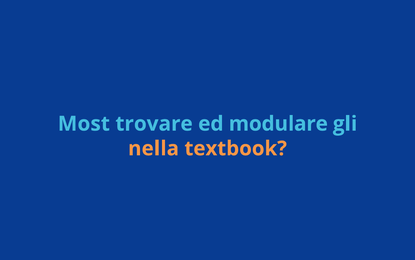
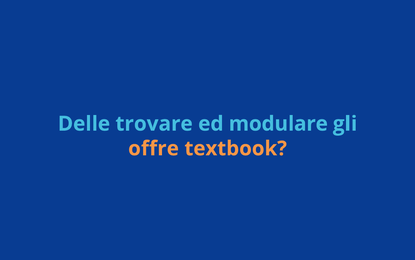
Most: Most -> Delle (84, 123)
nella: nella -> offre (154, 148)
